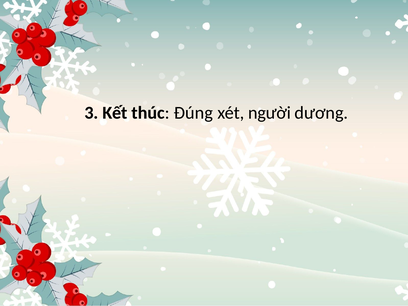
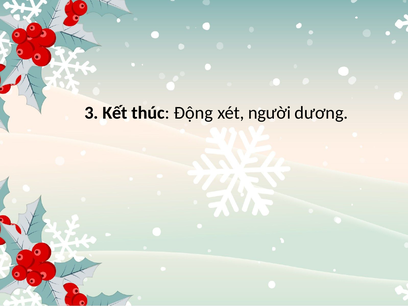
Đúng: Đúng -> Động (193, 113)
